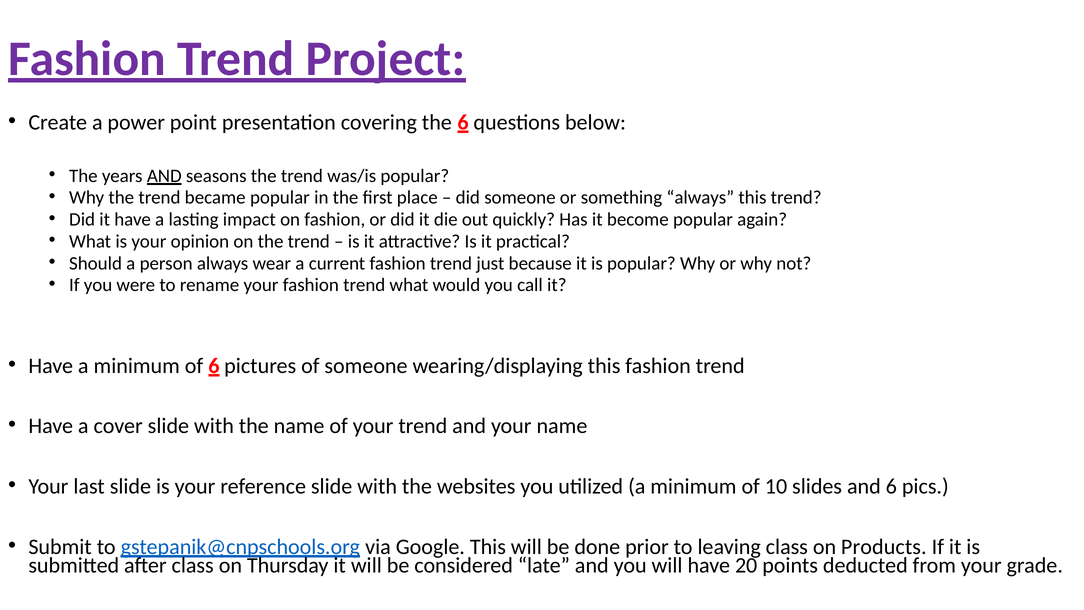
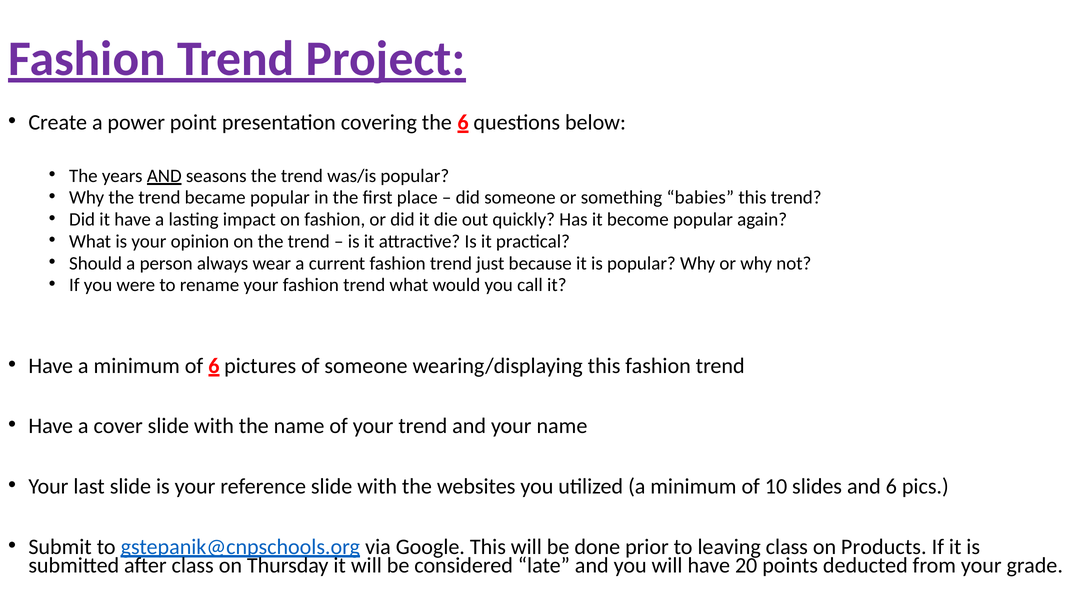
something always: always -> babies (700, 198)
